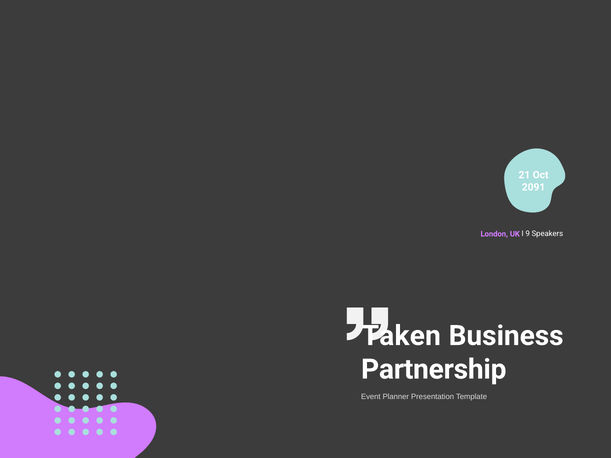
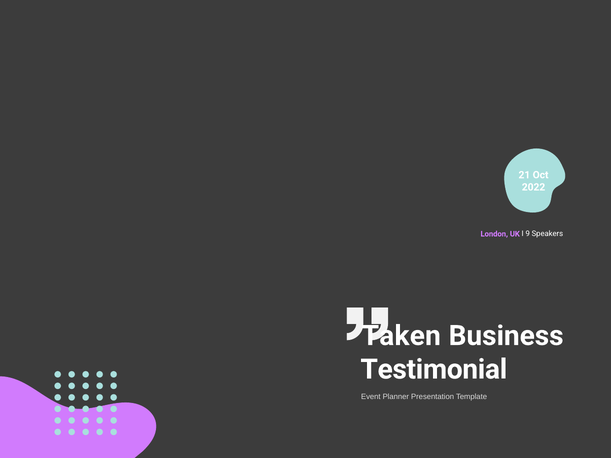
2091: 2091 -> 2022 (534, 187)
Partnership: Partnership -> Testimonial (434, 370)
